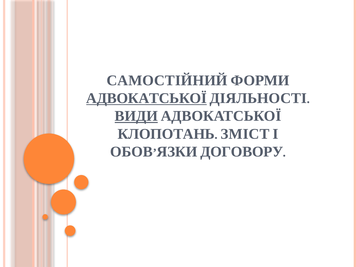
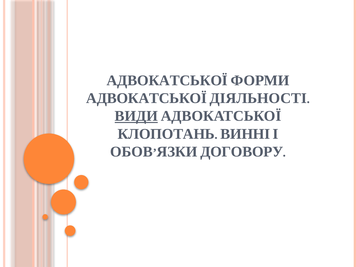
САМОСТІЙНИЙ: САМОСТІЙНИЙ -> АДВОКАТСЬКОЇ (167, 80)
АДВОКАТСЬКОЇ underline: present -> none (147, 98)
ЗМІСТ: ЗМІСТ -> ВИННІ (245, 134)
